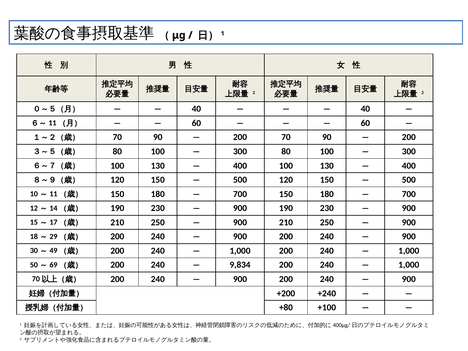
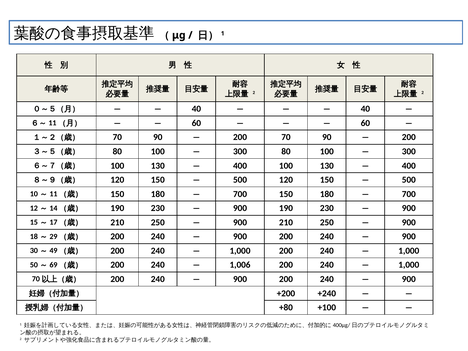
9,834: 9,834 -> 1,006 (240, 265)
